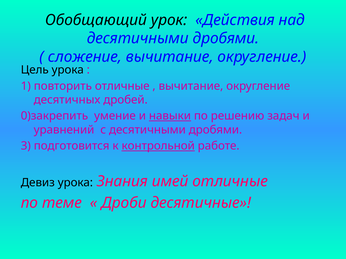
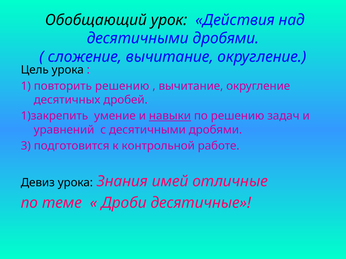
повторить отличные: отличные -> решению (122, 86)
0)закрепить: 0)закрепить -> 1)закрепить (54, 116)
контрольной underline: present -> none (158, 146)
